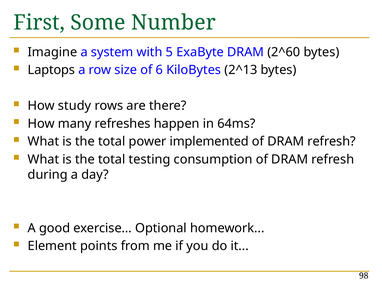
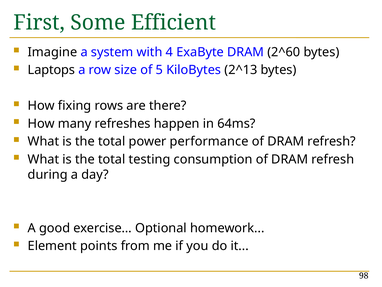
Number: Number -> Efficient (174, 22)
5: 5 -> 4 (169, 52)
6: 6 -> 5 (159, 70)
study: study -> fixing (75, 106)
implemented: implemented -> performance (209, 141)
